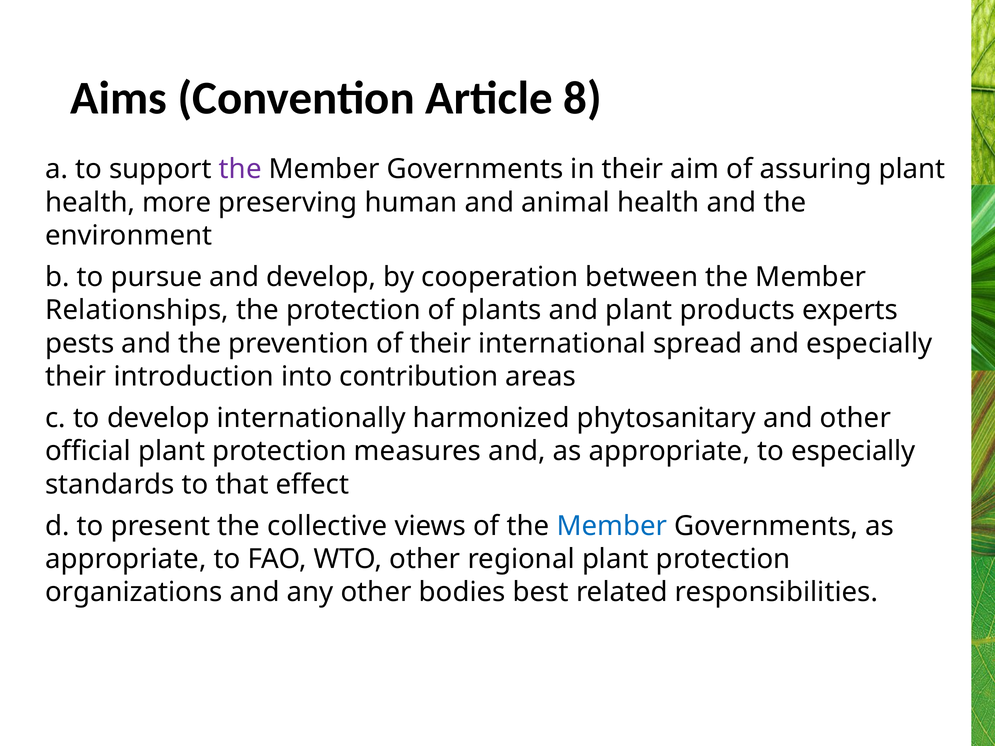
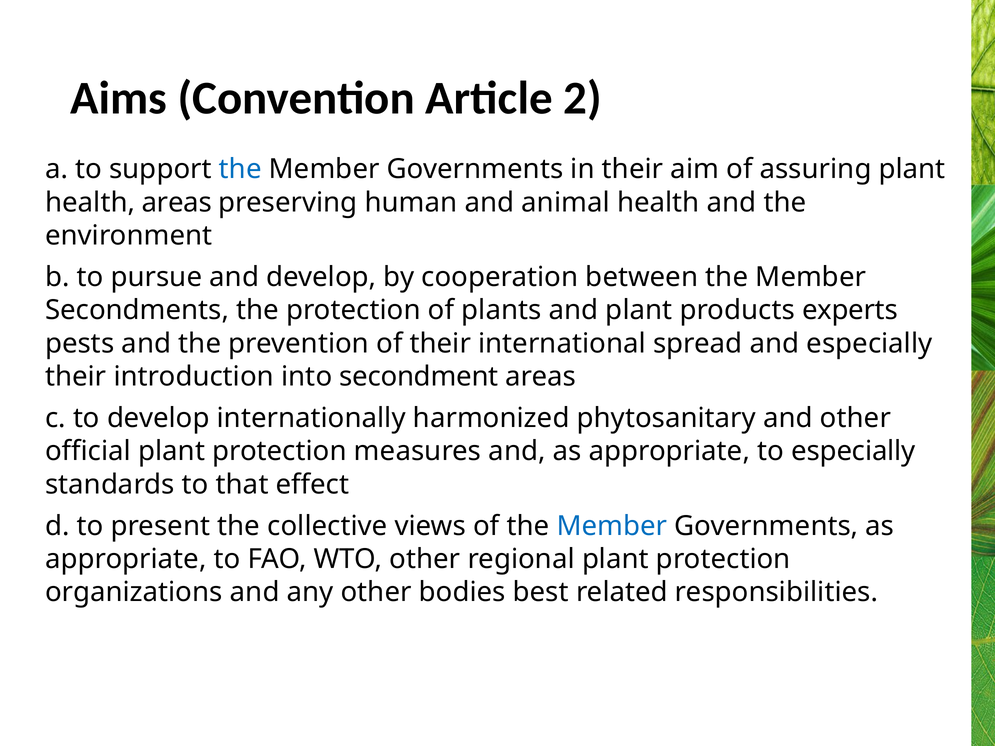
8: 8 -> 2 (582, 98)
the colour: purple -> blue (240, 169)
health more: more -> areas (177, 203)
Relationships: Relationships -> Secondments (137, 310)
contribution: contribution -> secondment (419, 377)
